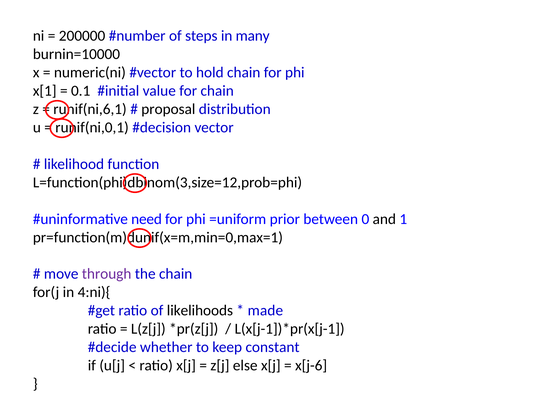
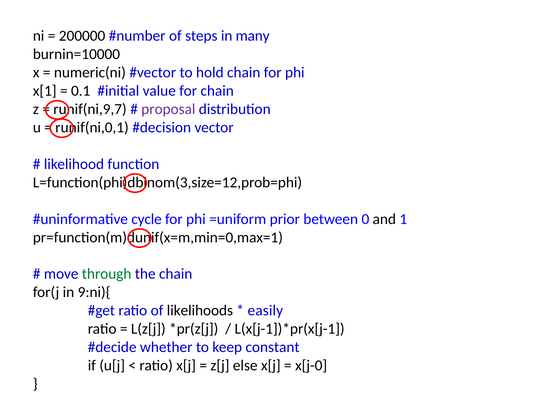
runif(ni,6,1: runif(ni,6,1 -> runif(ni,9,7 (90, 109)
proposal colour: black -> purple (168, 109)
need: need -> cycle (147, 219)
through colour: purple -> green (107, 274)
4:ni){: 4:ni){ -> 9:ni){ (94, 292)
made: made -> easily (265, 310)
x[j-6: x[j-6 -> x[j-0 (311, 365)
